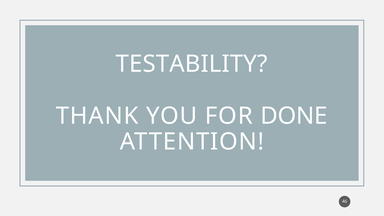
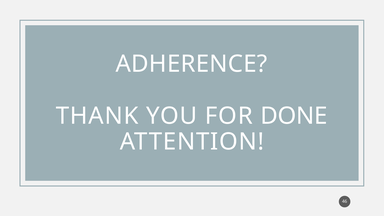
TESTABILITY: TESTABILITY -> ADHERENCE (191, 64)
